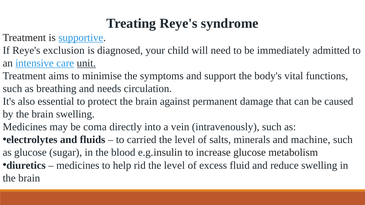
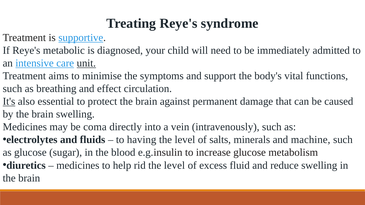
exclusion: exclusion -> metabolic (64, 50)
needs: needs -> effect (109, 89)
It's underline: none -> present (9, 102)
carried: carried -> having (142, 140)
